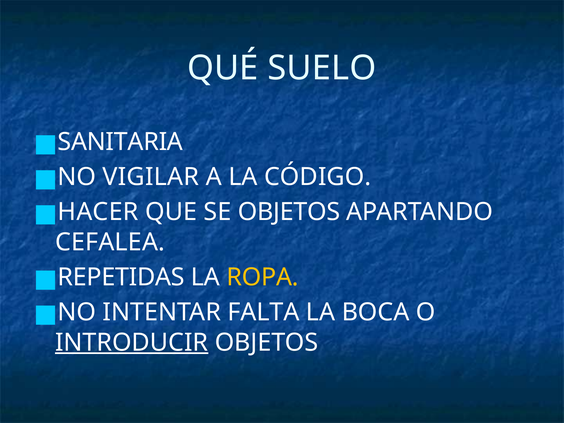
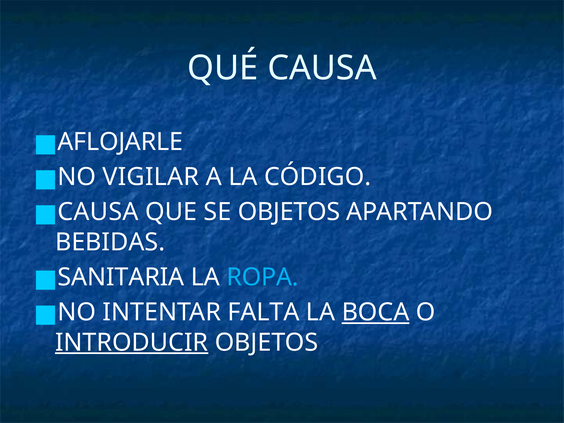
QUÉ SUELO: SUELO -> CAUSA (322, 68)
SANITARIA: SANITARIA -> AFLOJARLE (120, 142)
HACER: HACER -> CAUSA (98, 212)
CEFALEA: CEFALEA -> BEBIDAS (110, 242)
REPETIDAS: REPETIDAS -> SANITARIA (121, 277)
ROPA colour: yellow -> light blue (262, 277)
BOCA underline: none -> present (376, 312)
